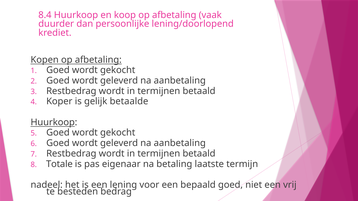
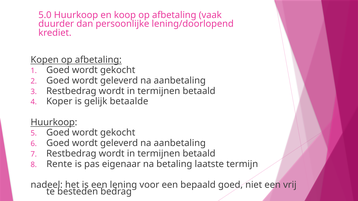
8.4: 8.4 -> 5.0 (45, 15)
Totale: Totale -> Rente (59, 164)
